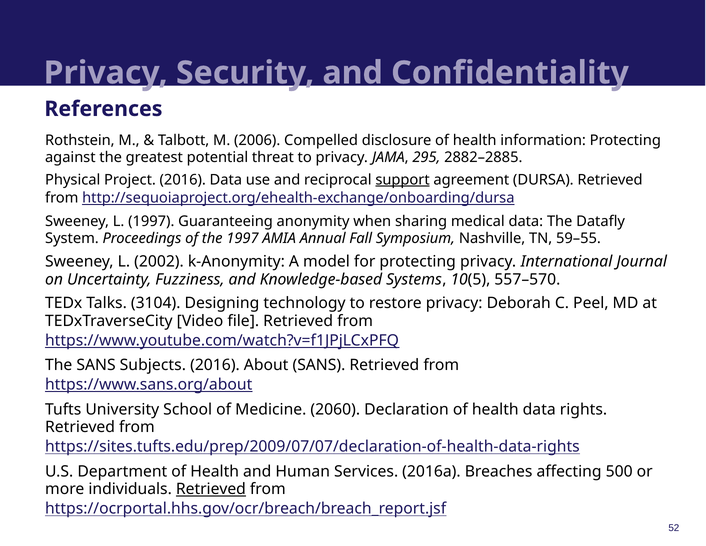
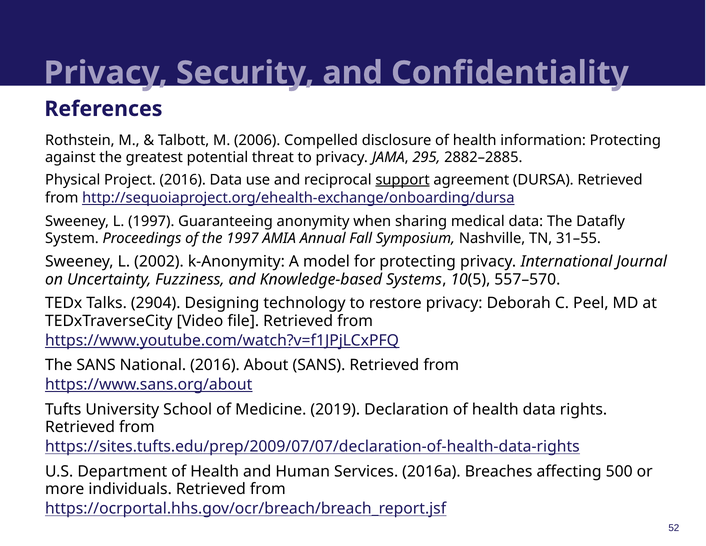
59–55: 59–55 -> 31–55 (578, 238)
3104: 3104 -> 2904 (156, 303)
Subjects: Subjects -> National (153, 365)
2060: 2060 -> 2019 (335, 409)
Retrieved underline: present -> none (211, 489)
